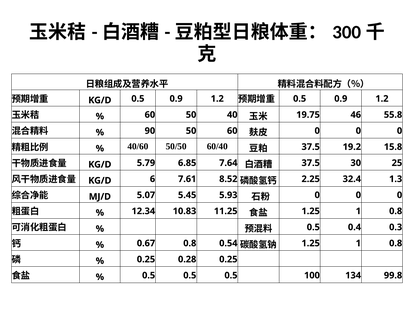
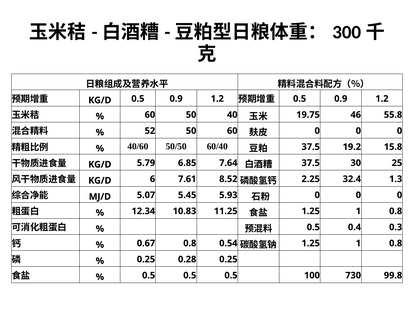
90: 90 -> 52 (150, 131)
134: 134 -> 730 (353, 275)
